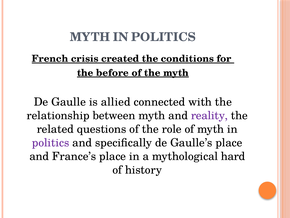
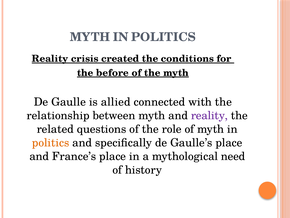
French: French -> Reality (50, 59)
politics colour: purple -> orange (51, 142)
hard: hard -> need (233, 156)
